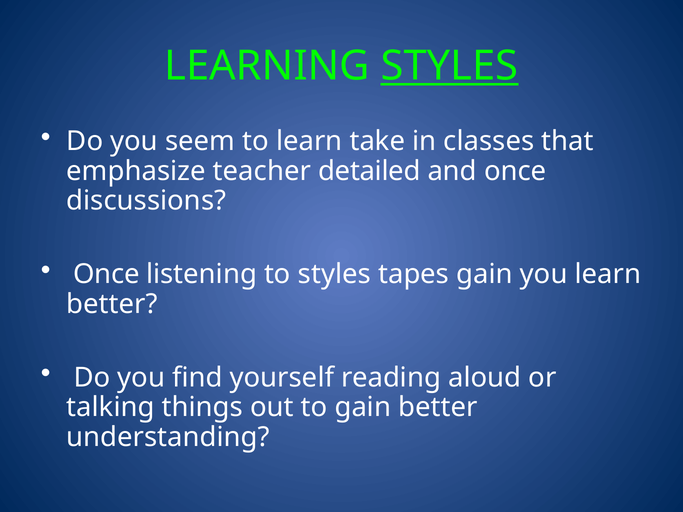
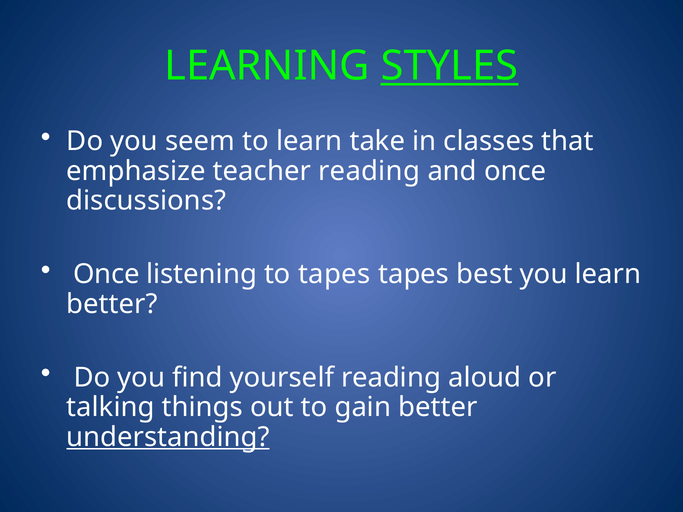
teacher detailed: detailed -> reading (369, 171)
to styles: styles -> tapes (334, 274)
tapes gain: gain -> best (484, 274)
understanding underline: none -> present (168, 437)
